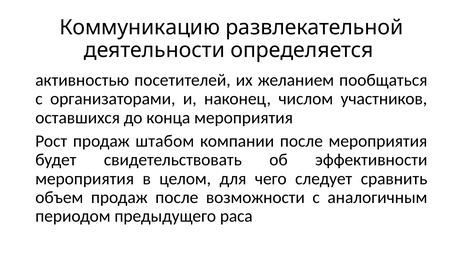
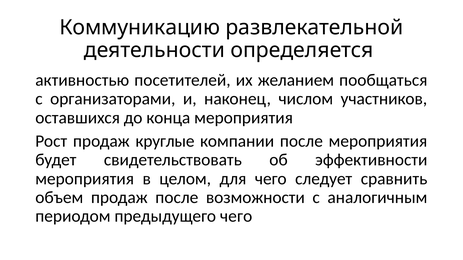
штабом: штабом -> круглые (165, 141)
предыдущего раса: раса -> чего (236, 216)
